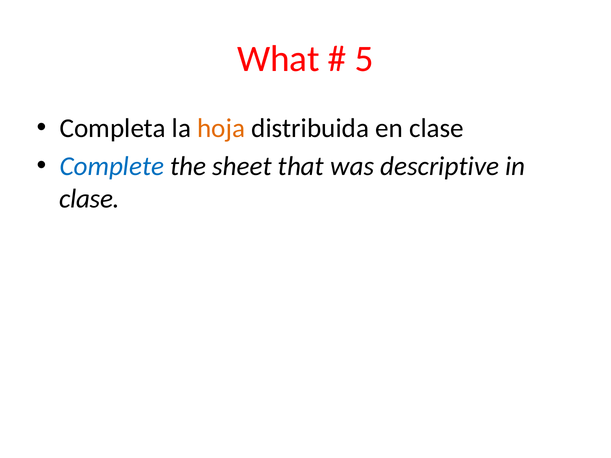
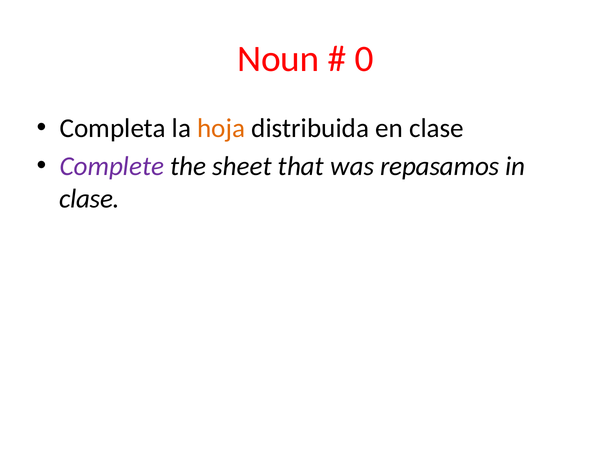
What: What -> Noun (278, 59)
5: 5 -> 0 (364, 59)
Complete colour: blue -> purple (112, 166)
descriptive: descriptive -> repasamos (440, 166)
